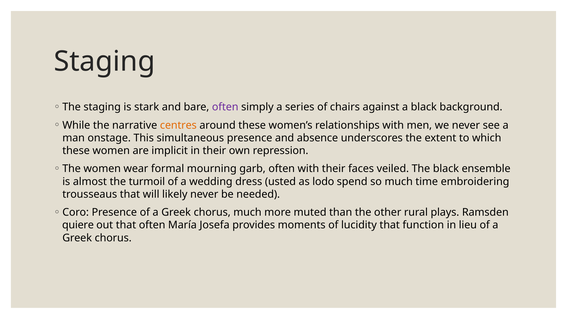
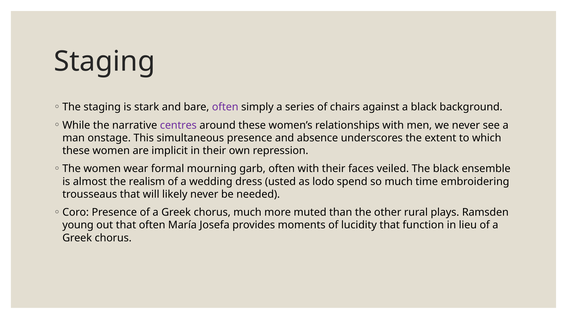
centres colour: orange -> purple (178, 125)
turmoil: turmoil -> realism (147, 181)
quiere: quiere -> young (78, 225)
